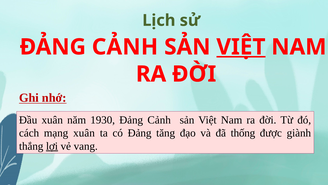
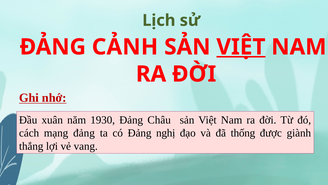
1930 Đảng Cảnh: Cảnh -> Châu (159, 120)
mạng xuân: xuân -> đảng (84, 133)
tăng: tăng -> nghị (166, 133)
lợi underline: present -> none (52, 146)
